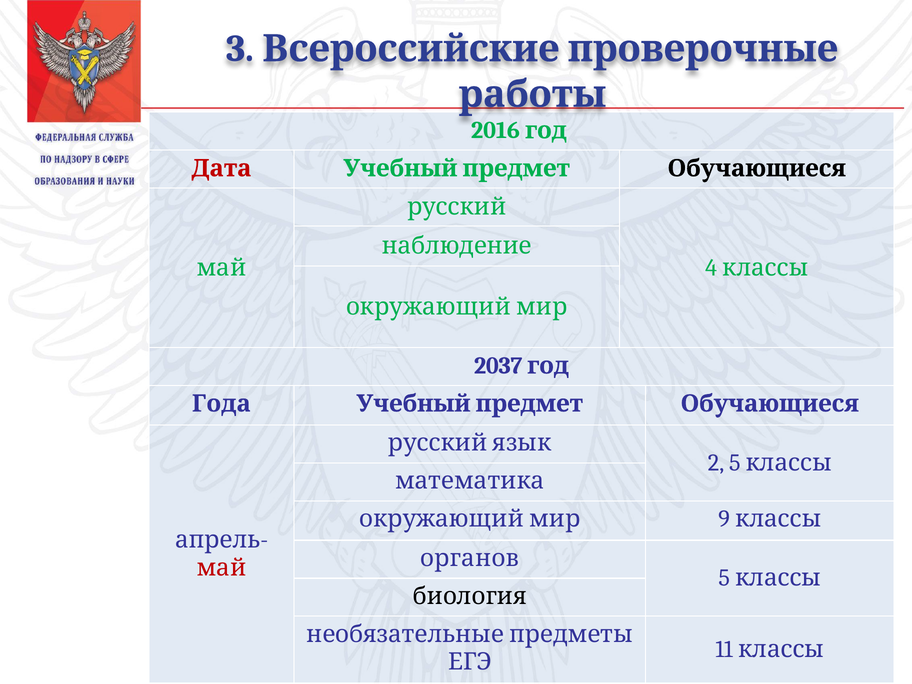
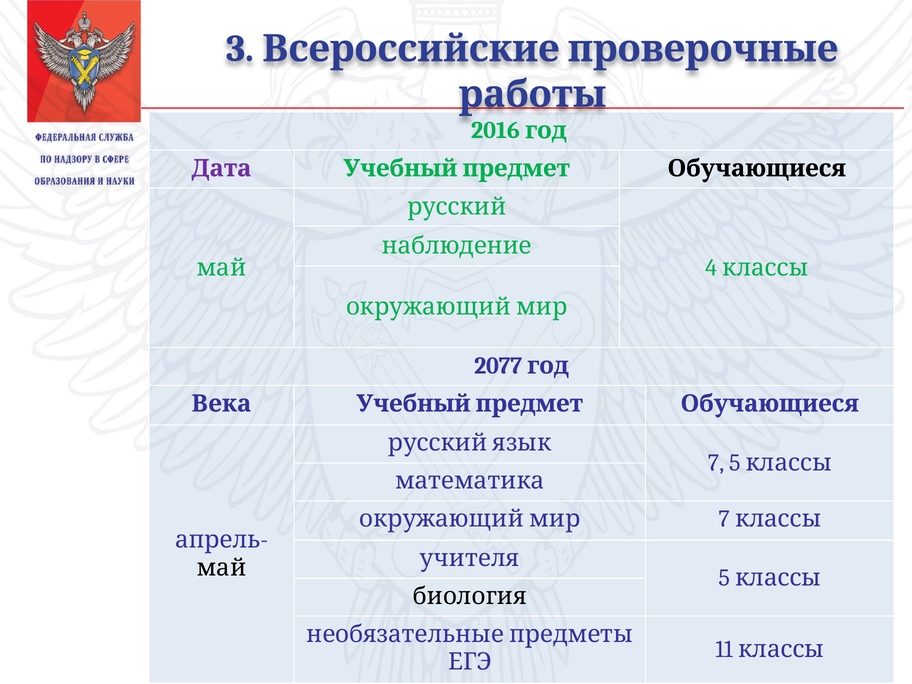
Дата colour: red -> purple (222, 168)
2037: 2037 -> 2077 (498, 366)
Года: Года -> Века (221, 404)
2: 2 -> 7 (716, 463)
9: 9 -> 7 (724, 519)
органов: органов -> учителя (470, 558)
май colour: red -> black (222, 568)
